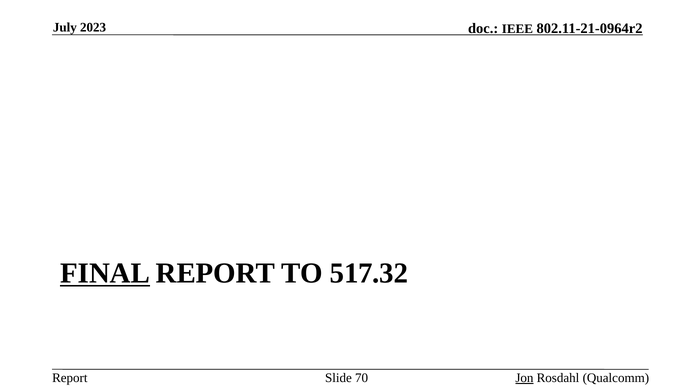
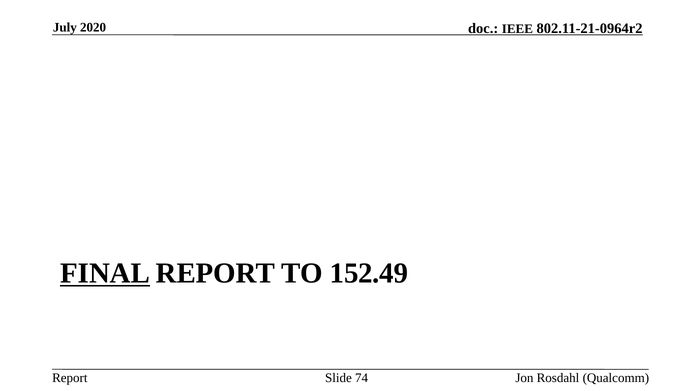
2023: 2023 -> 2020 (93, 28)
517.32: 517.32 -> 152.49 (369, 273)
70: 70 -> 74 (362, 378)
Jon underline: present -> none (524, 378)
